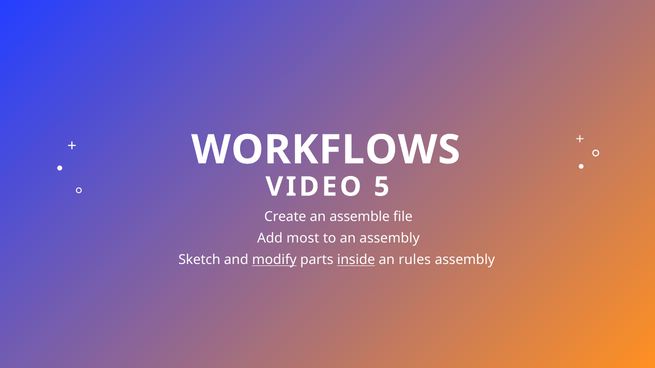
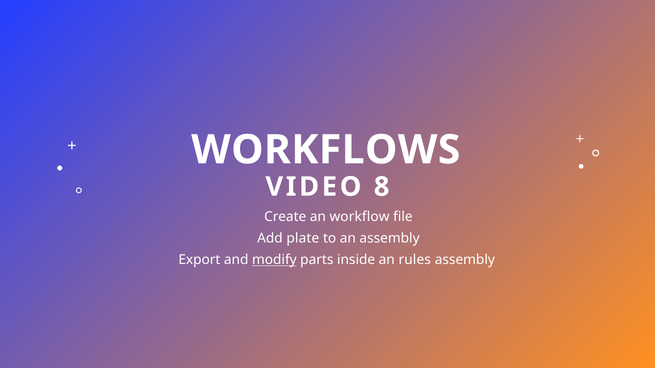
5: 5 -> 8 (382, 187)
assemble: assemble -> workflow (360, 217)
most: most -> plate (303, 239)
Sketch: Sketch -> Export (199, 260)
inside underline: present -> none (356, 260)
